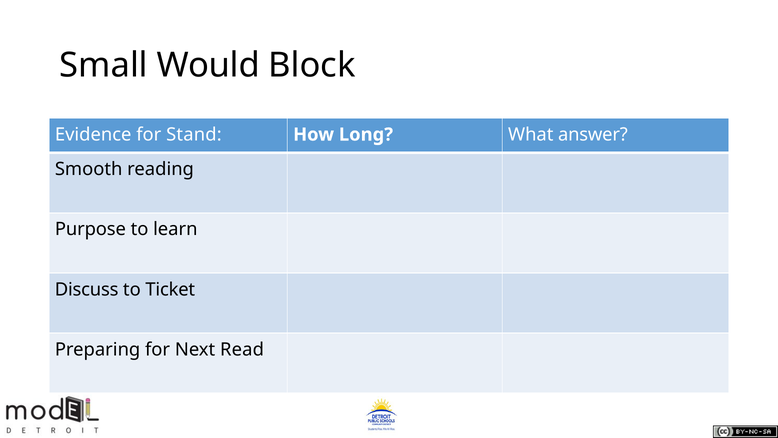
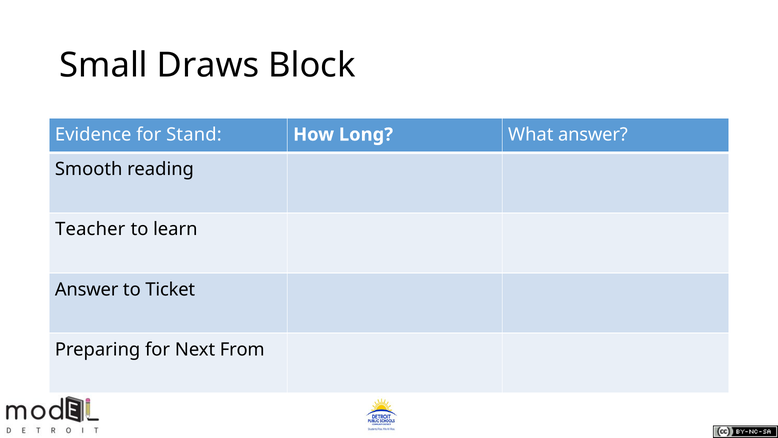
Would: Would -> Draws (208, 65)
Purpose: Purpose -> Teacher (90, 229)
Discuss: Discuss -> Answer (87, 289)
Read: Read -> From (242, 349)
